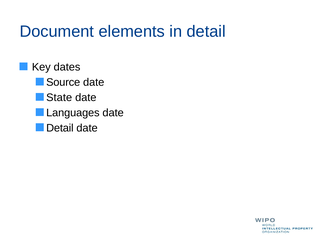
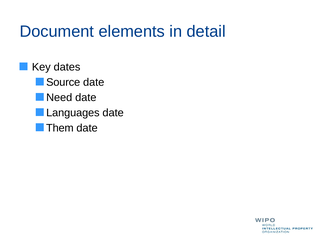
State: State -> Need (59, 98)
Detail: Detail -> Them (60, 128)
